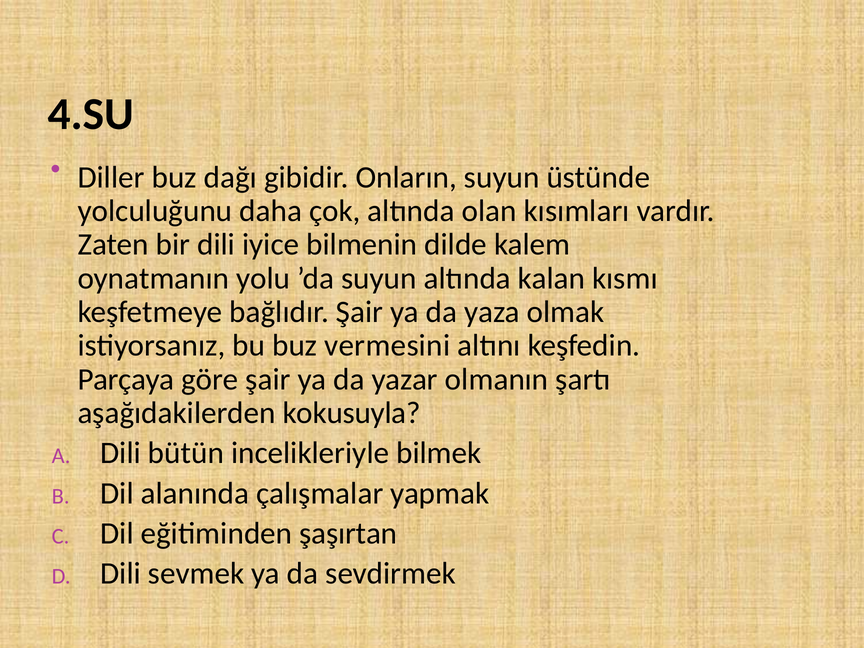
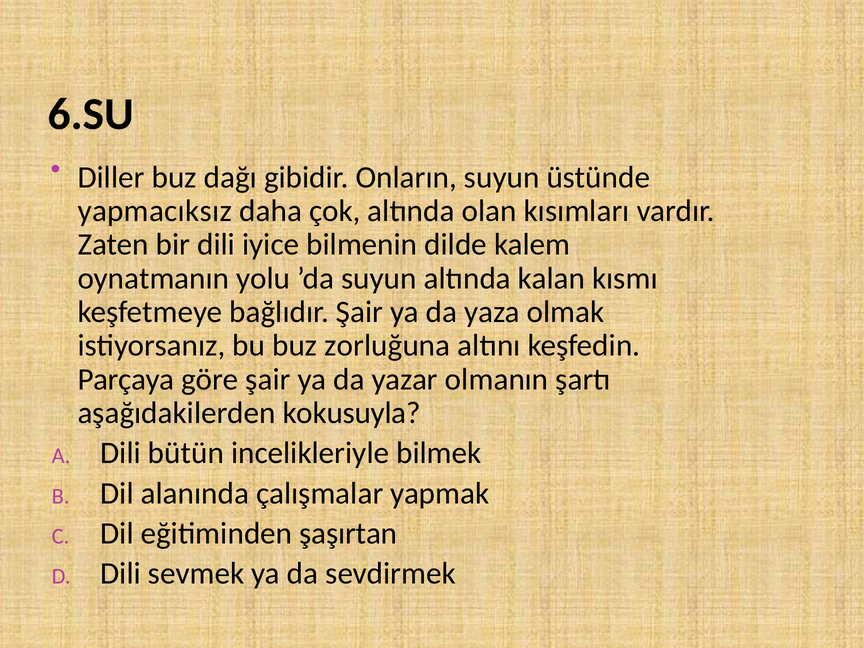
4.SU: 4.SU -> 6.SU (91, 114)
yolculuğunu: yolculuğunu -> yapmacıksız (155, 211)
vermesini: vermesini -> zorluğuna (387, 346)
